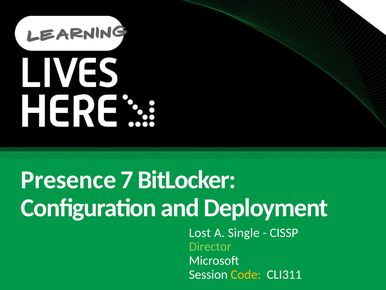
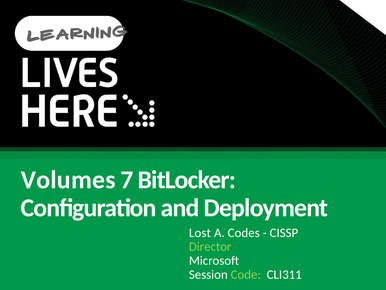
Presence: Presence -> Volumes (68, 180)
Single: Single -> Codes (244, 232)
Code colour: yellow -> light green (246, 274)
